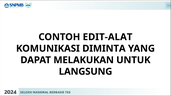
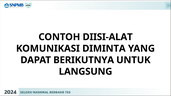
EDIT-ALAT: EDIT-ALAT -> DIISI-ALAT (108, 37)
MELAKUKAN: MELAKUKAN -> BERIKUTNYA (84, 60)
